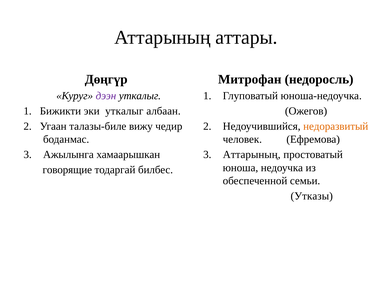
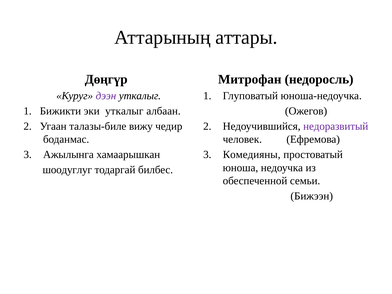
недоразвитый colour: orange -> purple (336, 126)
Аттарының: Аттарының -> Комедияны (252, 155)
говорящие: говорящие -> шоодуглуг (67, 170)
Утказы: Утказы -> Бижээн (312, 196)
